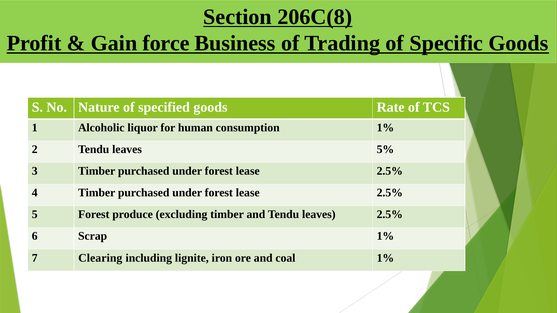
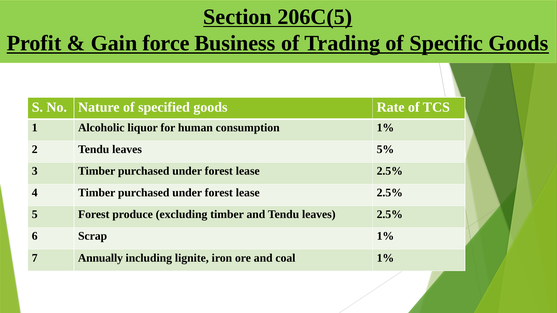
206C(8: 206C(8 -> 206C(5 (315, 17)
Clearing: Clearing -> Annually (100, 258)
